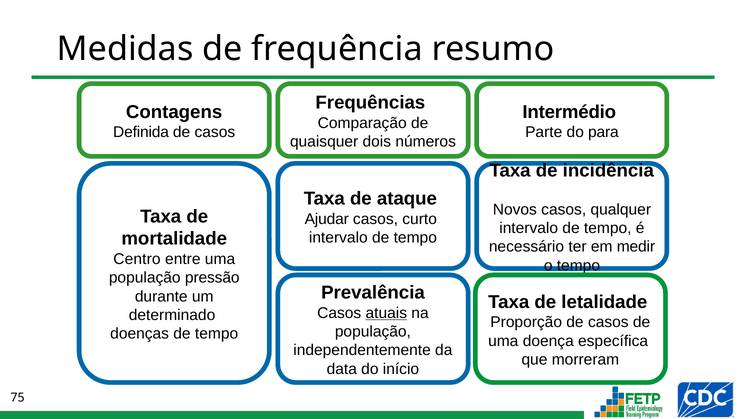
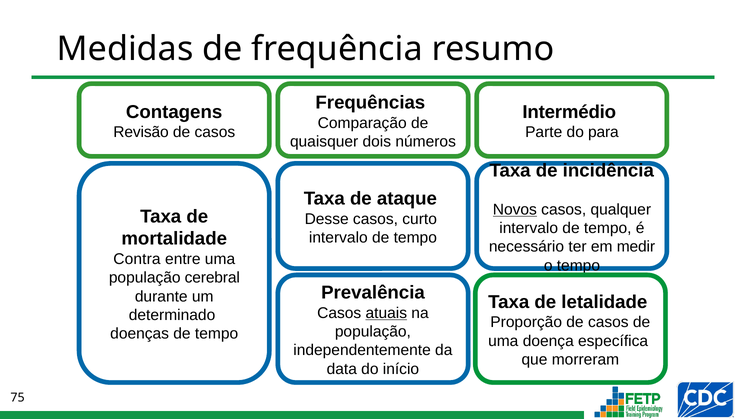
Definida: Definida -> Revisão (141, 132)
Novos underline: none -> present (515, 210)
Ajudar: Ajudar -> Desse (327, 219)
Centro: Centro -> Contra (137, 260)
pressão: pressão -> cerebral (212, 278)
